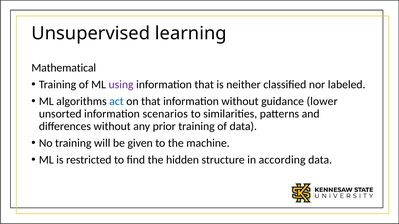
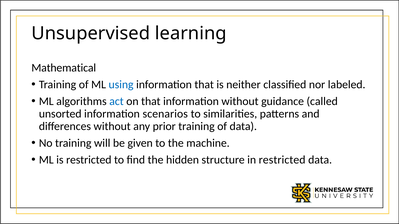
using colour: purple -> blue (121, 85)
lower: lower -> called (322, 101)
in according: according -> restricted (282, 160)
